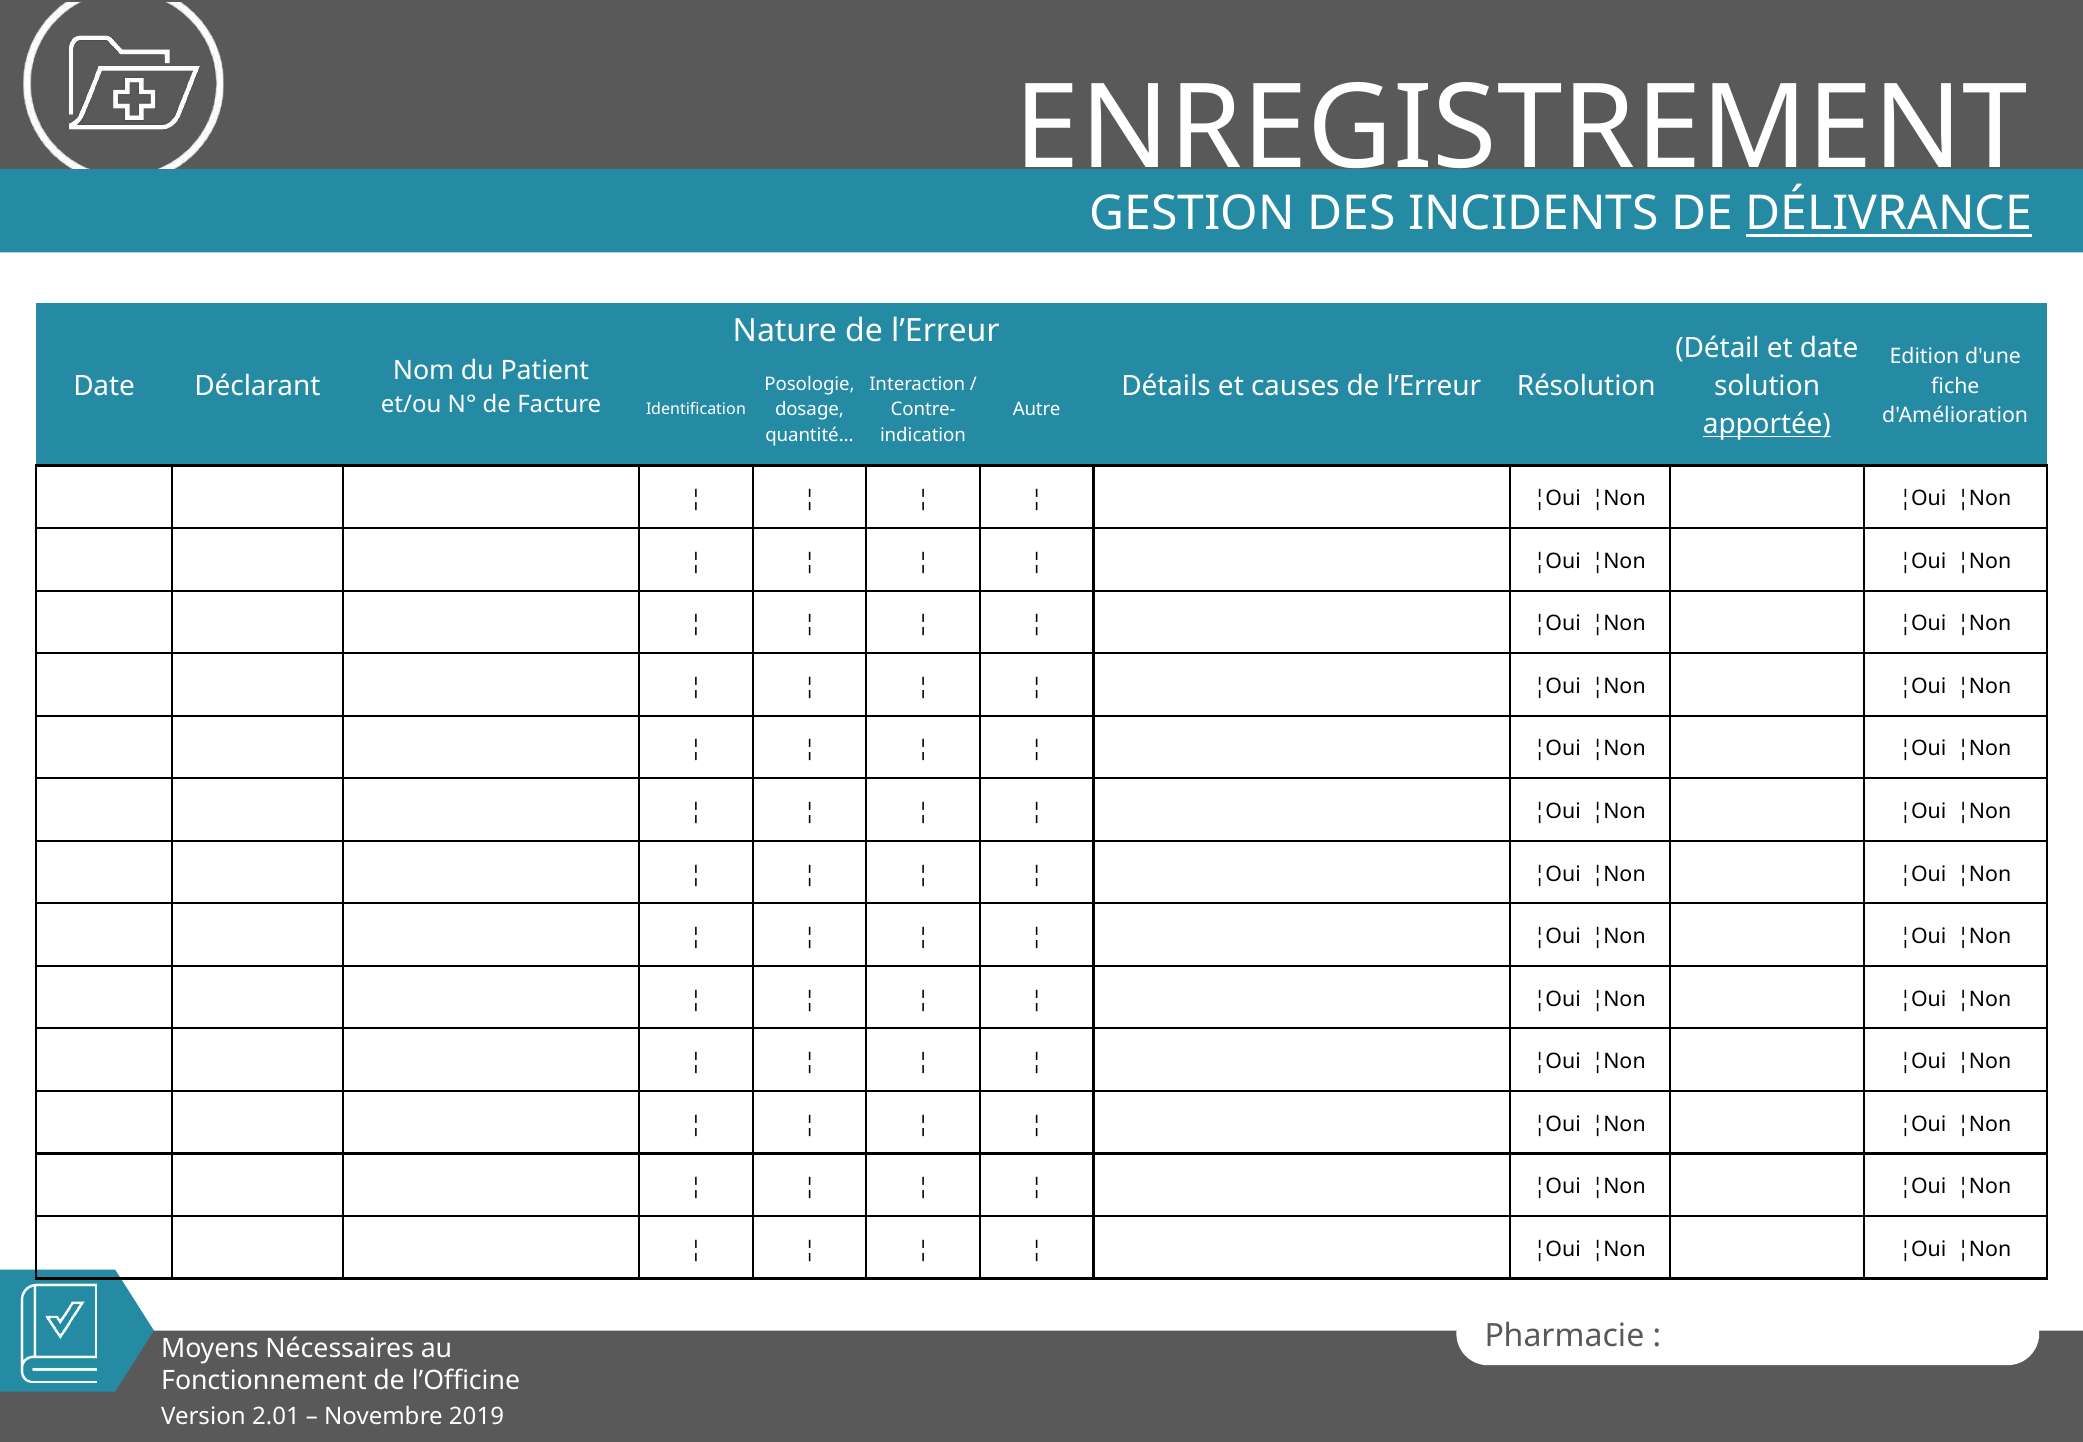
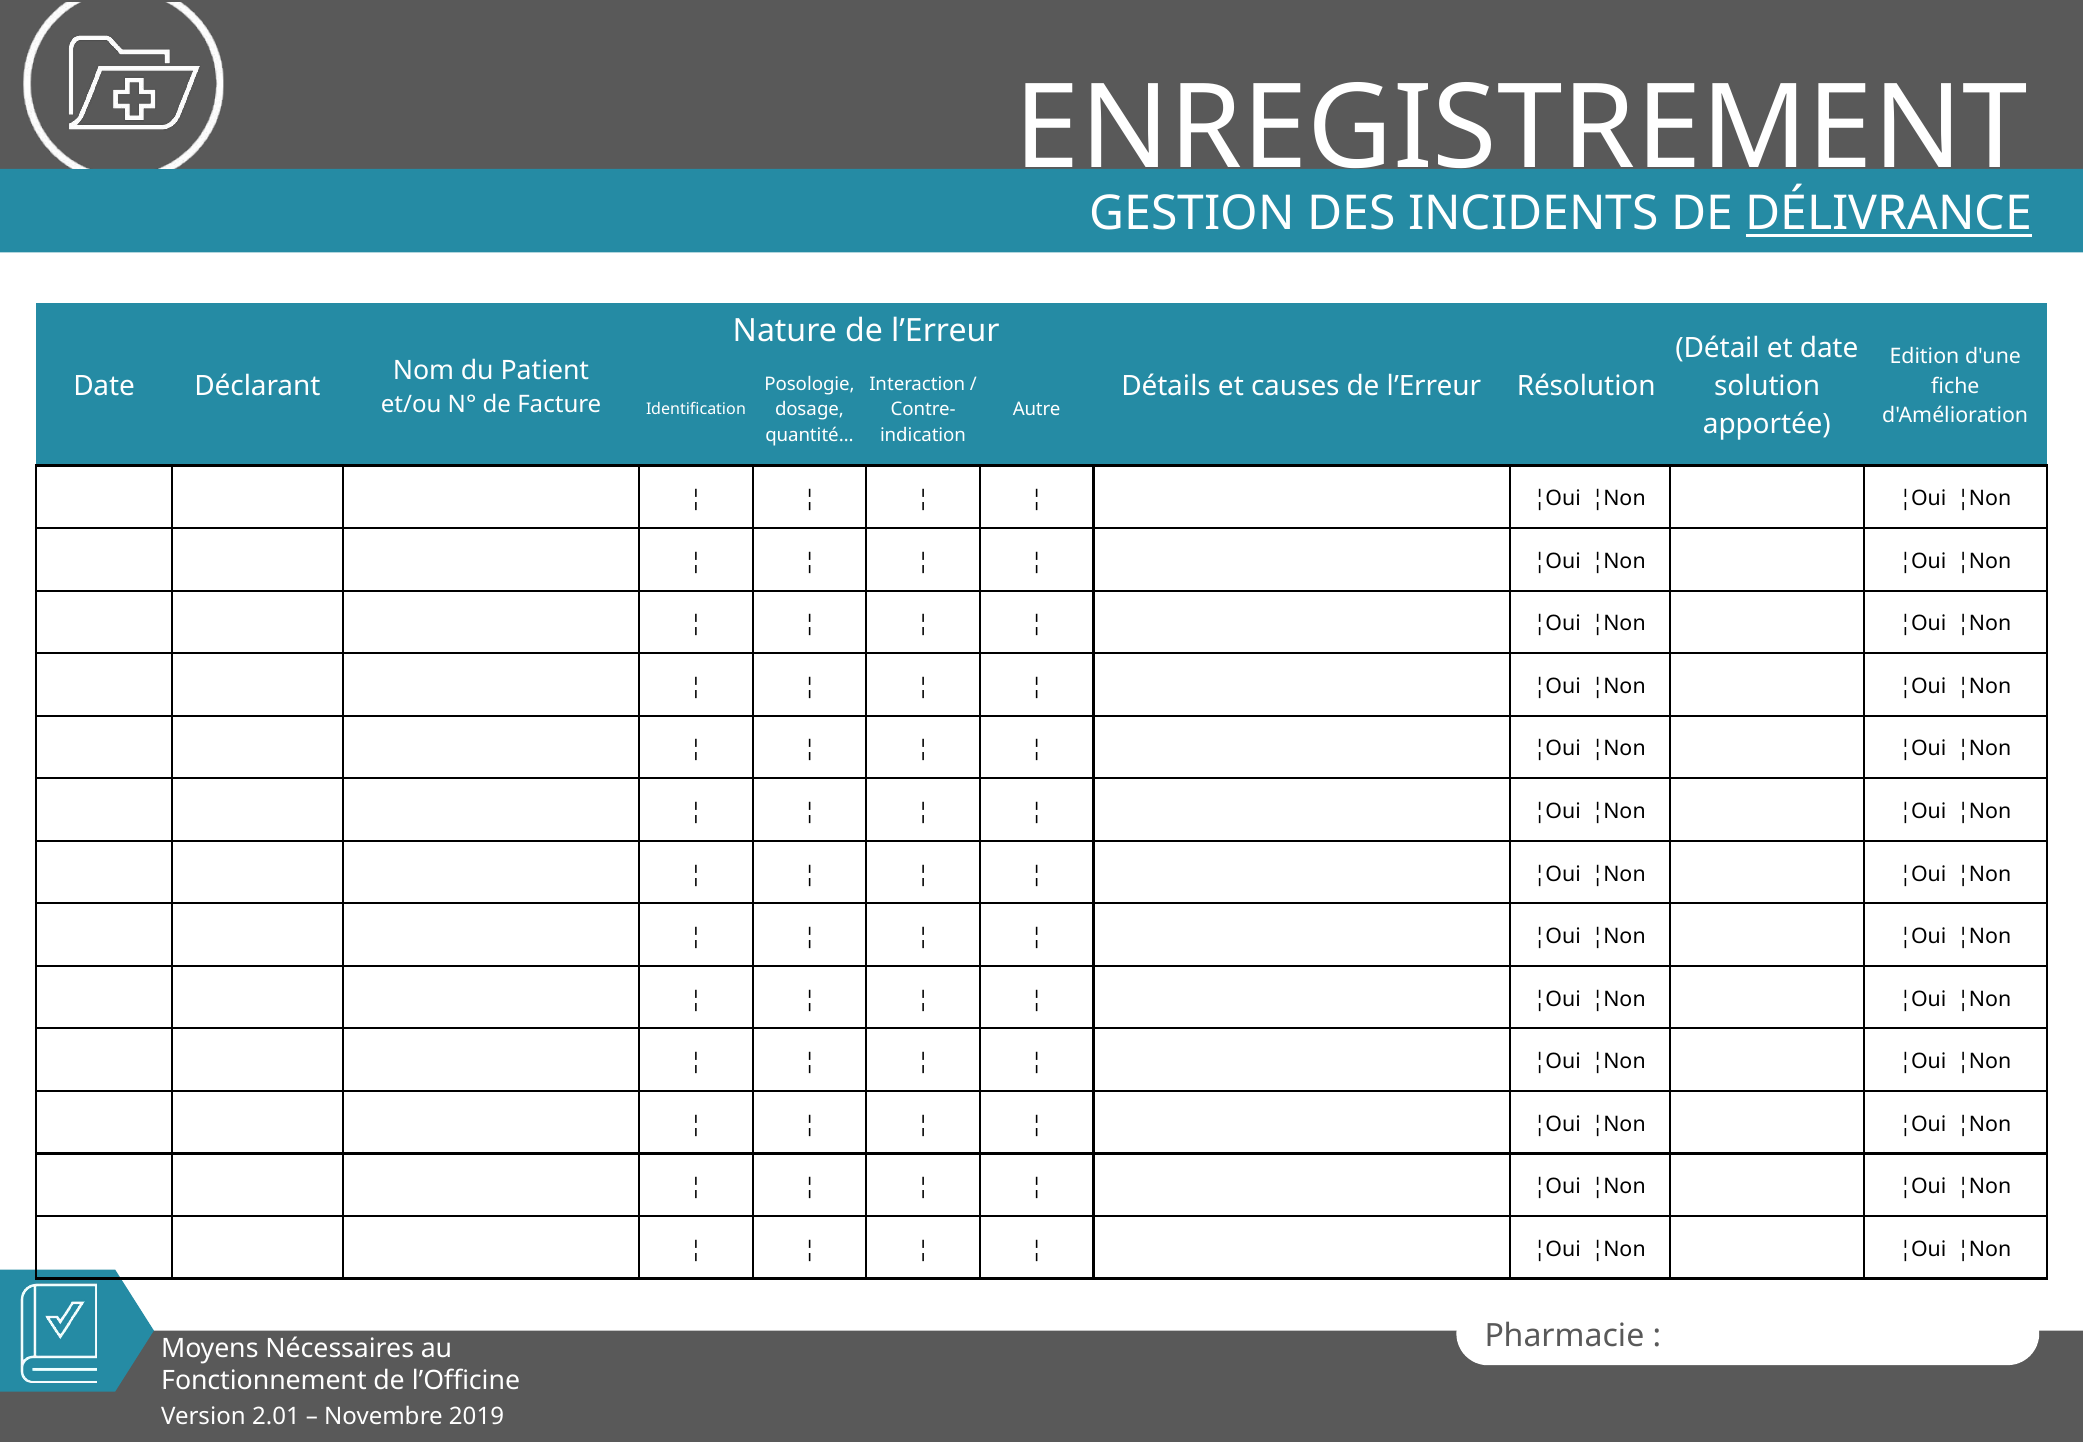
apportée underline: present -> none (1767, 424)
